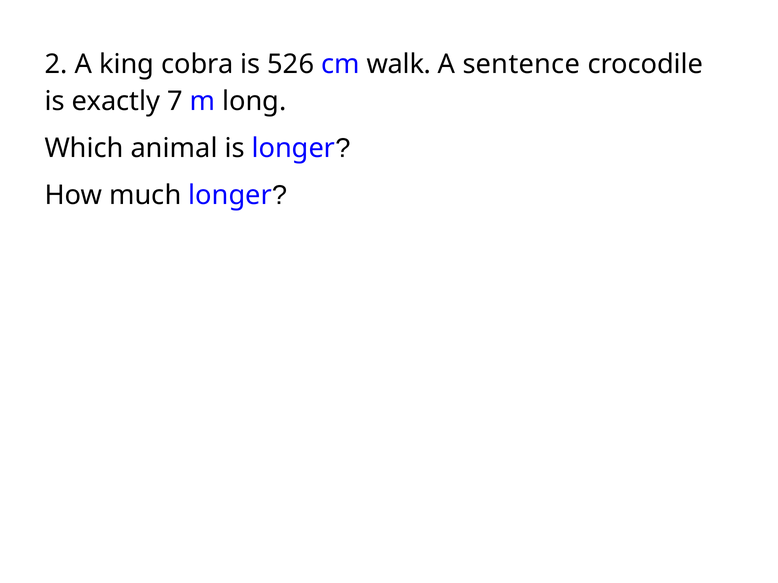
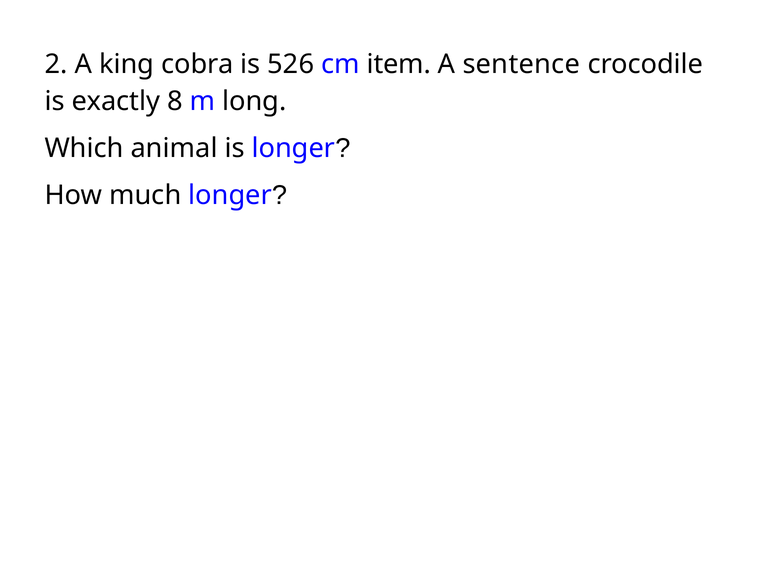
walk: walk -> item (399, 64)
7: 7 -> 8 (175, 101)
